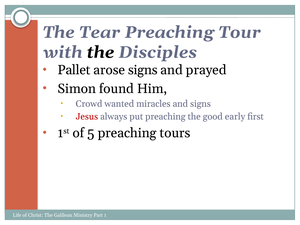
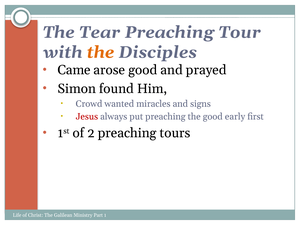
the colour: black -> orange (101, 52)
Pallet: Pallet -> Came (74, 70)
arose signs: signs -> good (143, 70)
5: 5 -> 2 (91, 133)
